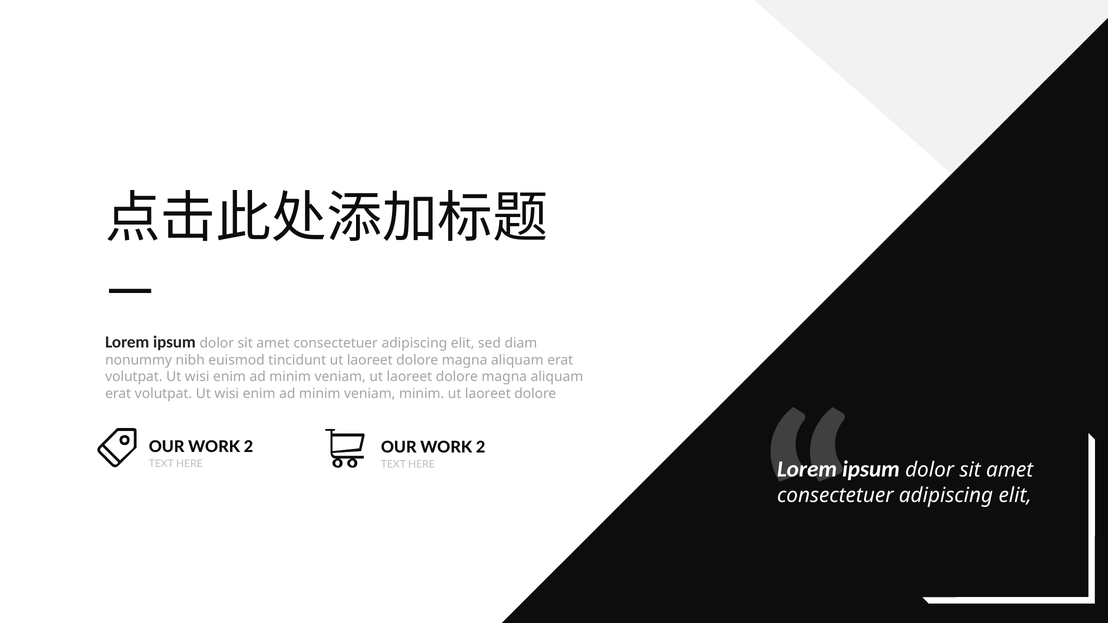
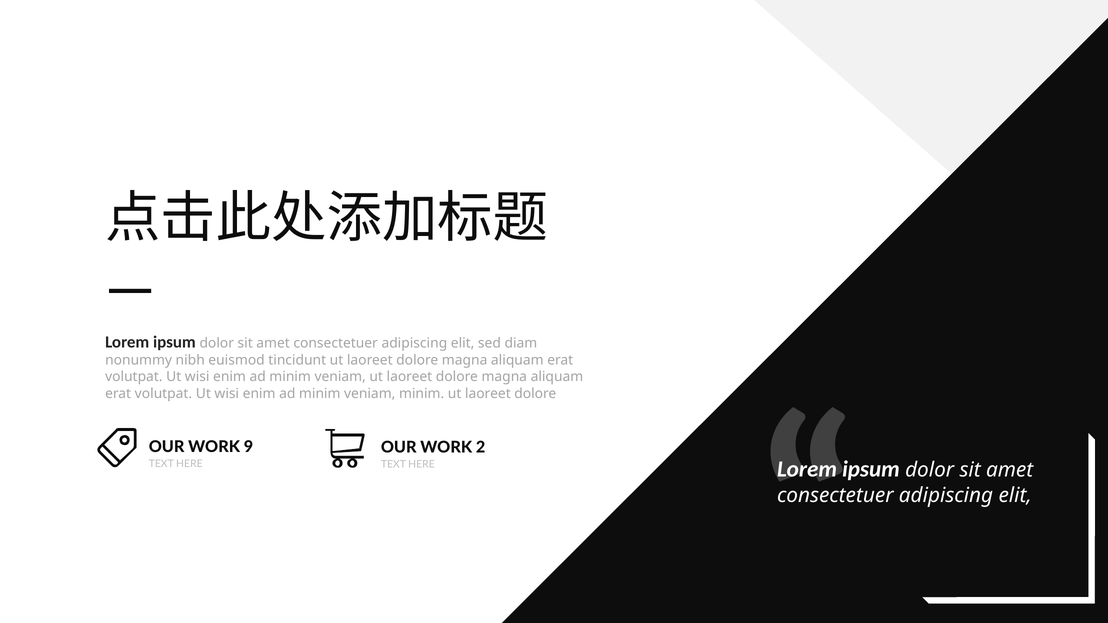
2: 2 -> 9 (249, 447)
